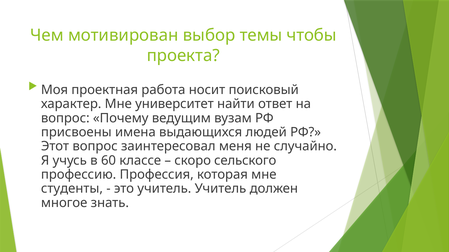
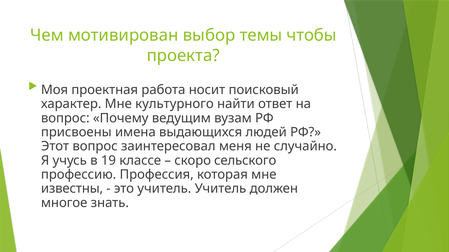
университет: университет -> культурного (174, 104)
60: 60 -> 19 (108, 161)
студенты: студенты -> известны (72, 189)
